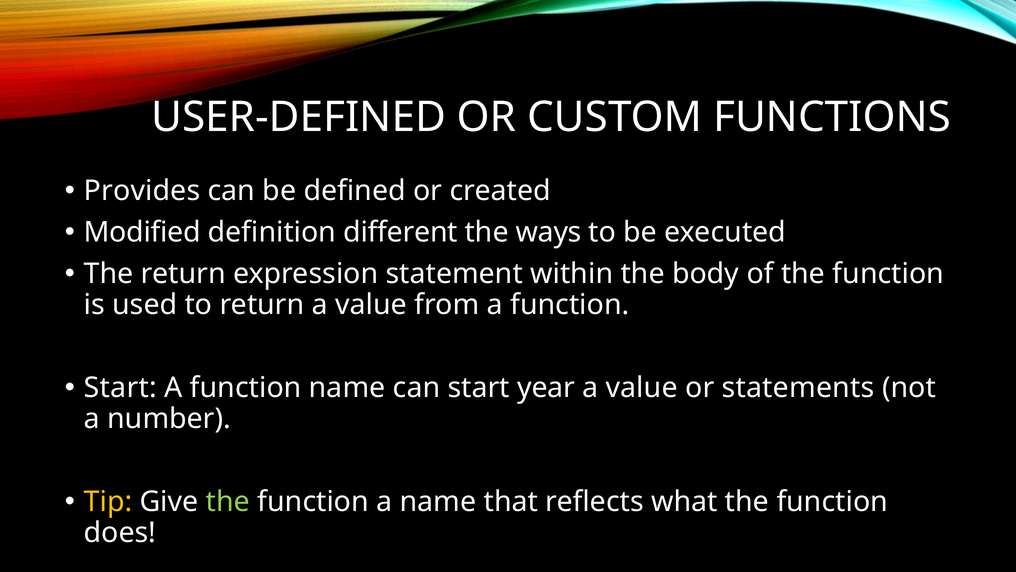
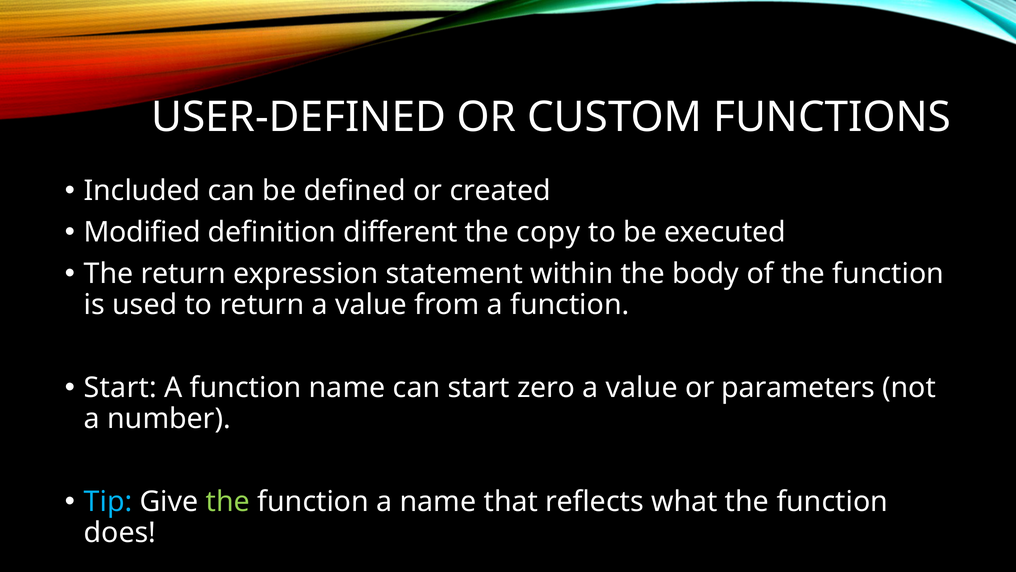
Provides: Provides -> Included (142, 191)
ways: ways -> copy (548, 232)
year: year -> zero (546, 387)
statements: statements -> parameters (798, 387)
Tip colour: yellow -> light blue (108, 501)
